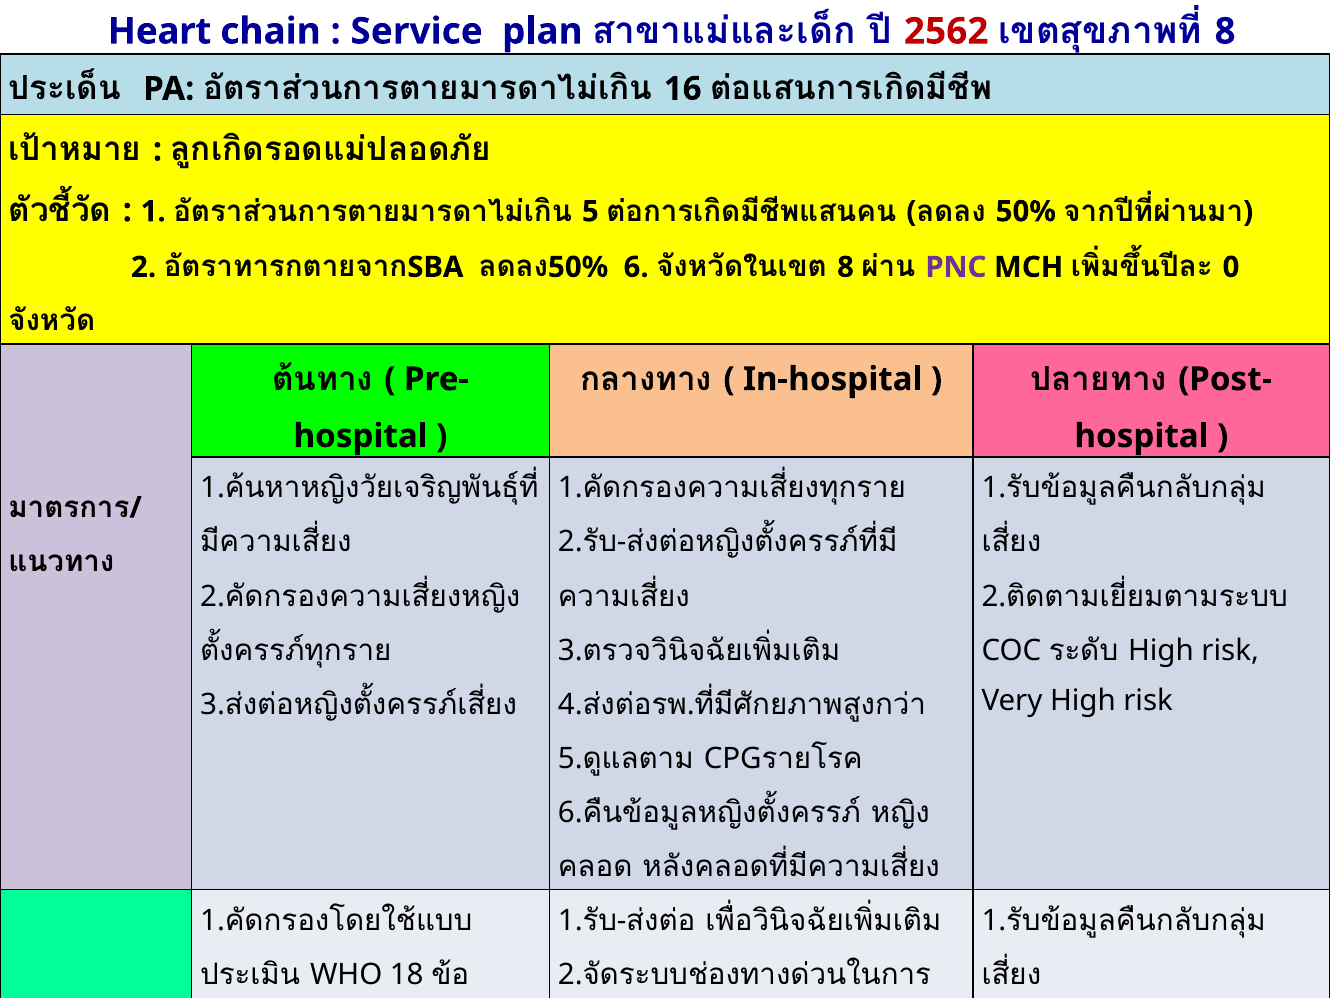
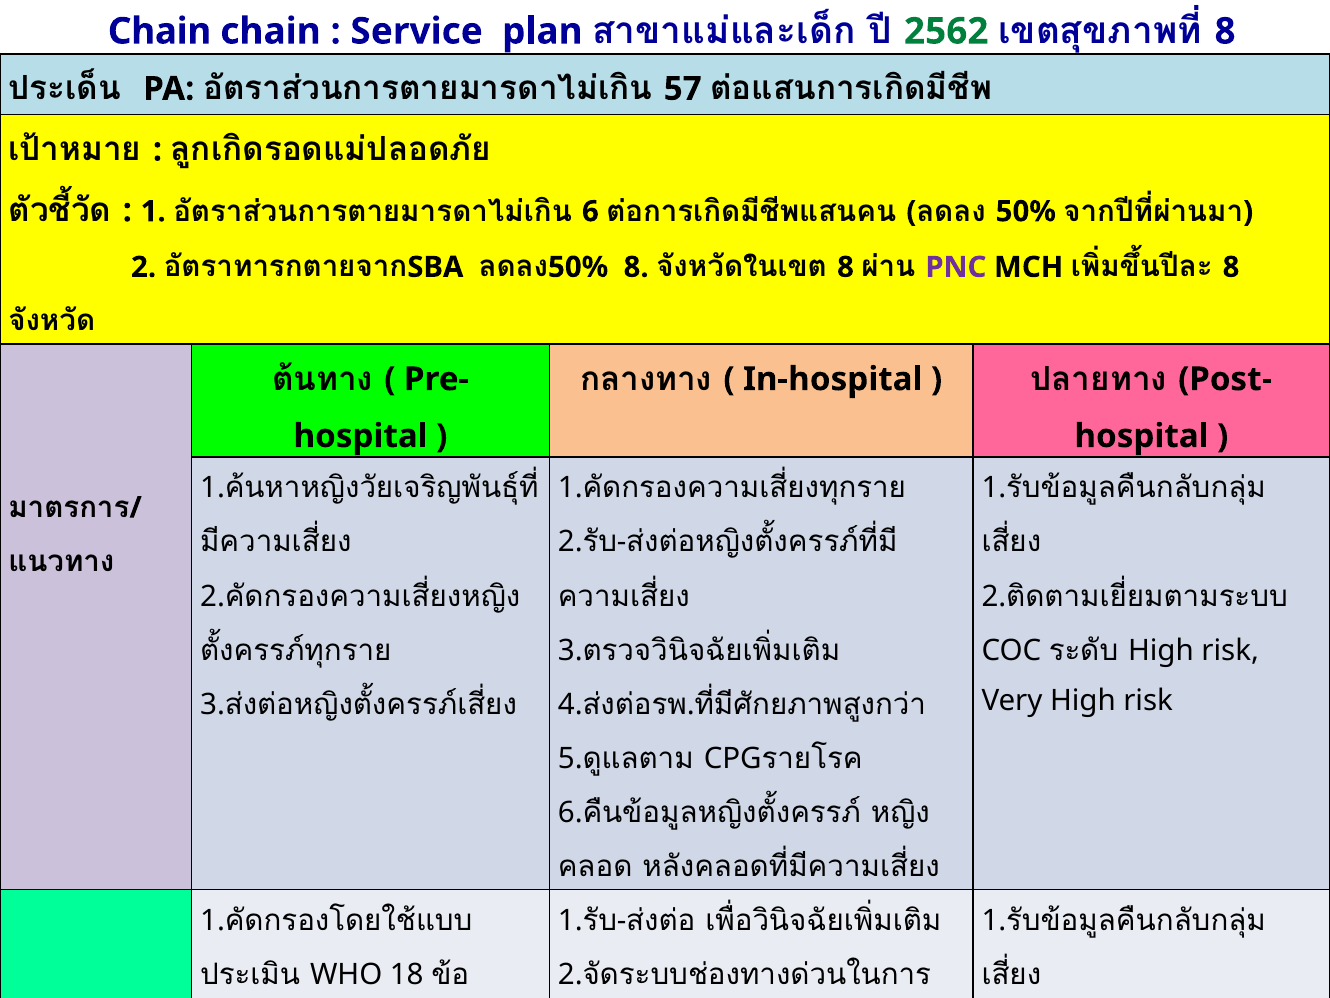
Heart: Heart -> Chain (160, 31)
2562 colour: red -> green (946, 31)
16: 16 -> 57 (683, 89)
5: 5 -> 6 (590, 211)
6: 6 -> 8 (636, 267)
0: 0 -> 8 (1231, 267)
